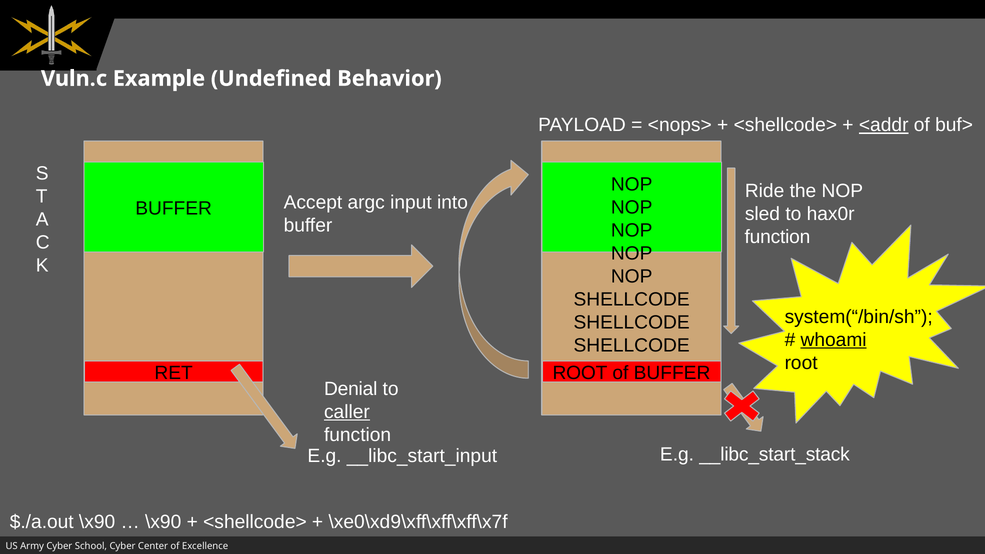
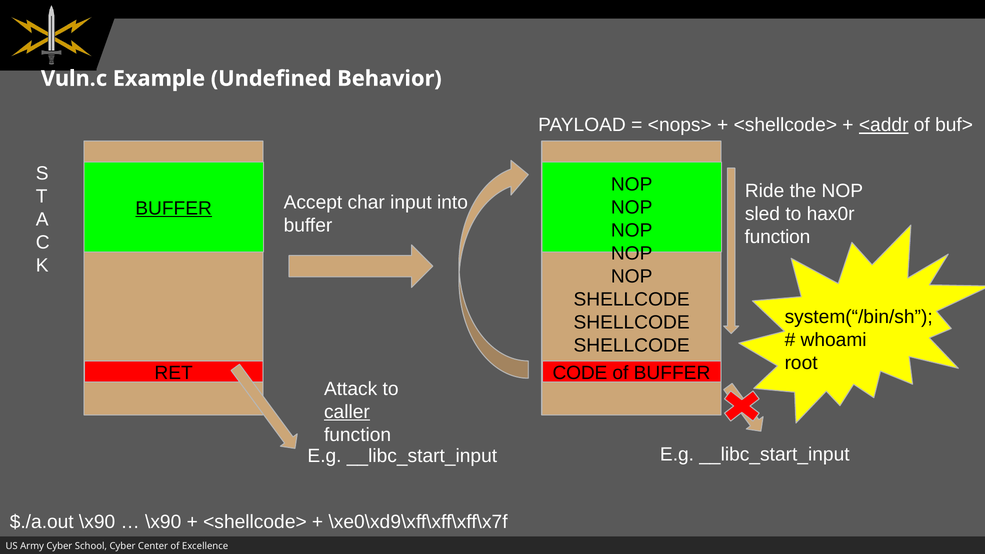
argc: argc -> char (366, 203)
BUFFER underline: none -> present (174, 208)
whoami underline: present -> none (834, 340)
ROOT: ROOT -> CODE (580, 373)
Denial: Denial -> Attack (351, 389)
__libc_start_stack: __libc_start_stack -> __libc_start_input (774, 454)
